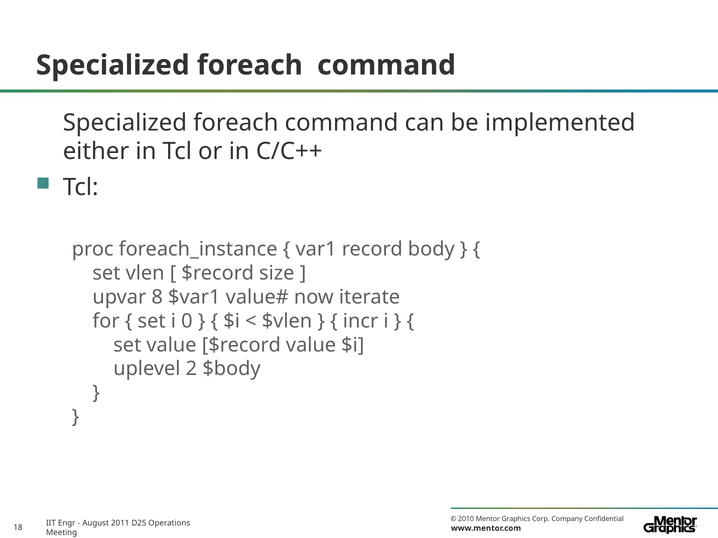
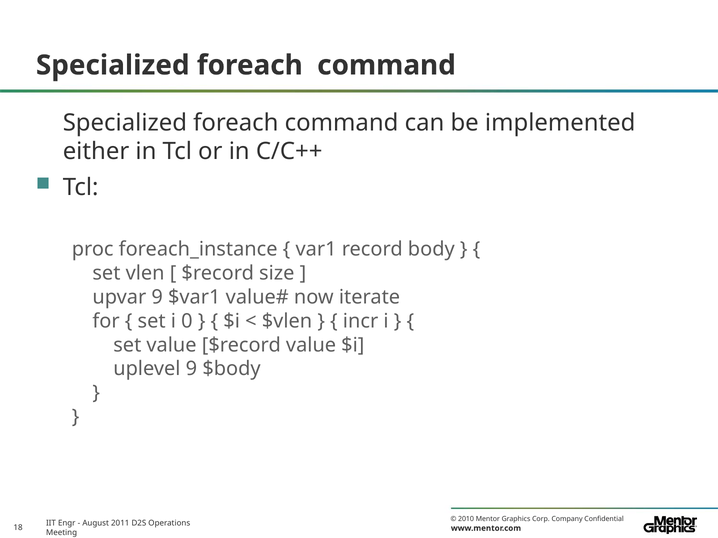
upvar 8: 8 -> 9 (157, 297)
uplevel 2: 2 -> 9 (191, 369)
